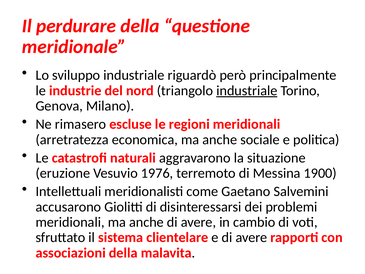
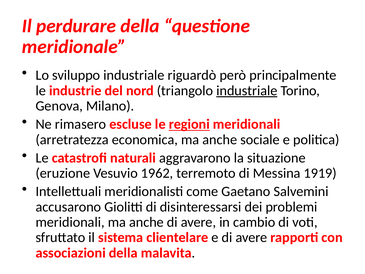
regioni underline: none -> present (189, 124)
1976: 1976 -> 1962 (157, 173)
1900: 1900 -> 1919 (320, 173)
